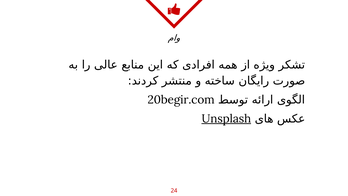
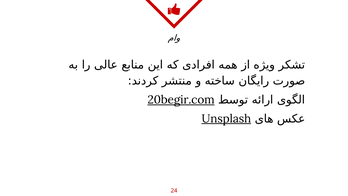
20begir.com underline: none -> present (181, 100)
